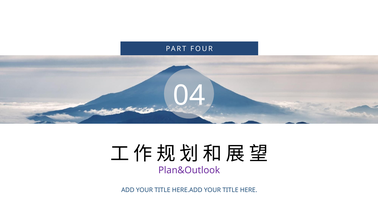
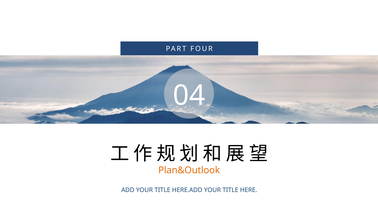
Plan&Outlook colour: purple -> orange (189, 170)
